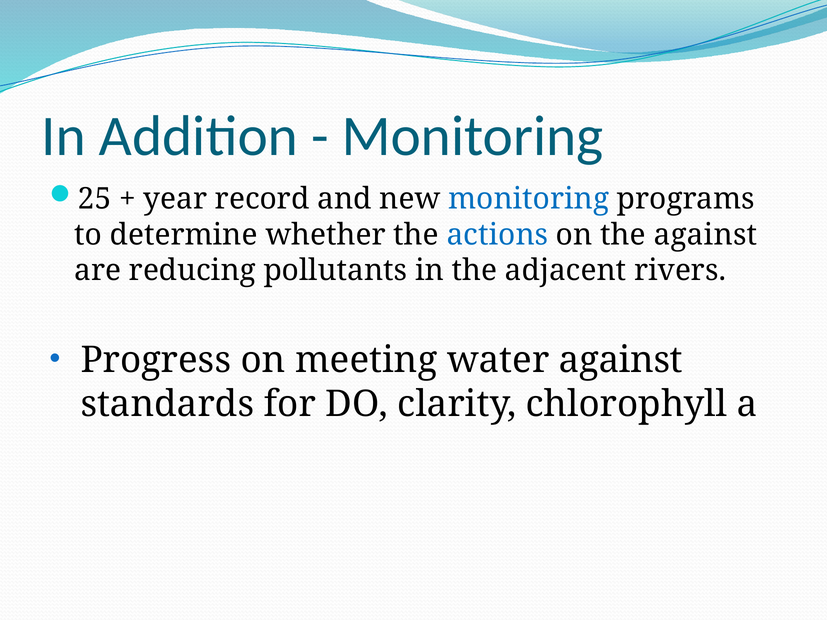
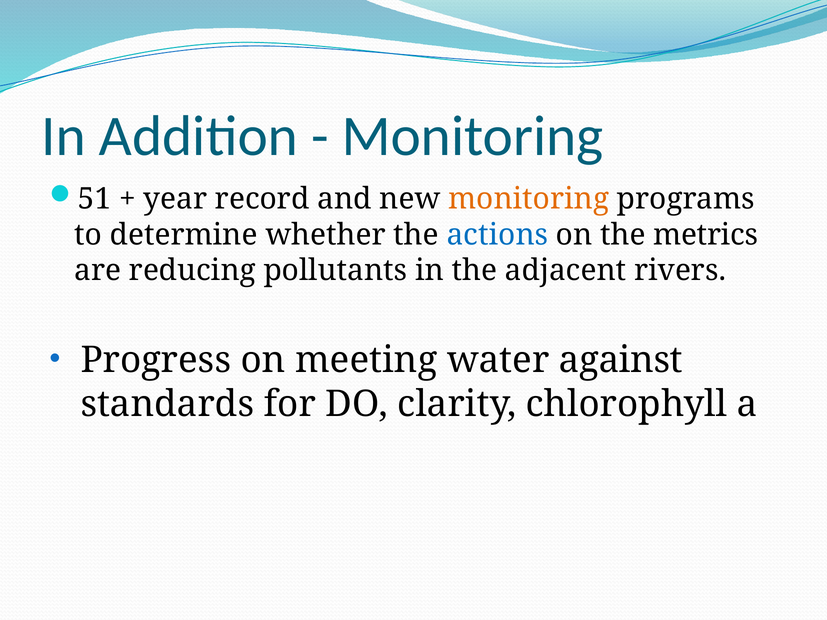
25: 25 -> 51 (95, 199)
monitoring colour: blue -> orange (529, 199)
the against: against -> metrics (706, 235)
